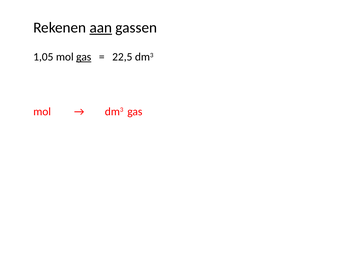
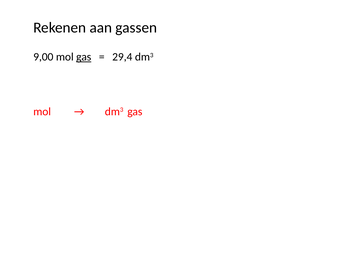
aan underline: present -> none (101, 28)
1,05: 1,05 -> 9,00 (43, 57)
22,5: 22,5 -> 29,4 (122, 57)
